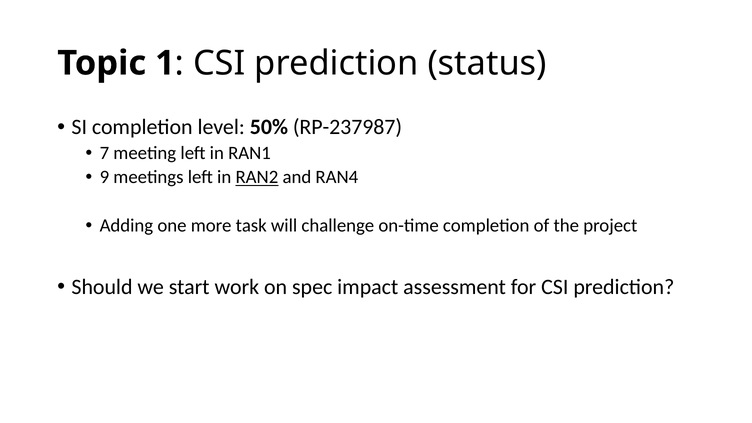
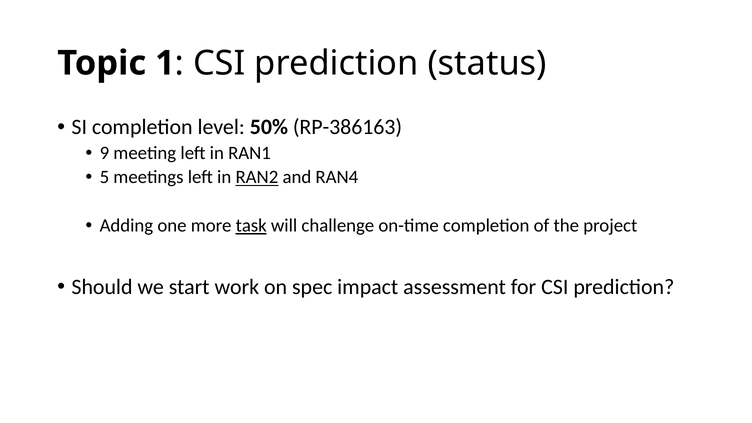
RP-237987: RP-237987 -> RP-386163 (347, 127)
7: 7 -> 9 (104, 153)
9: 9 -> 5 (104, 177)
task underline: none -> present (251, 226)
